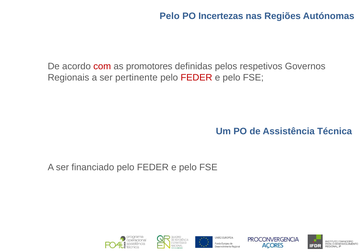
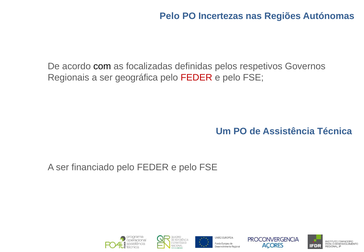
com colour: red -> black (102, 66)
promotores: promotores -> focalizadas (149, 66)
pertinente: pertinente -> geográfica (136, 77)
